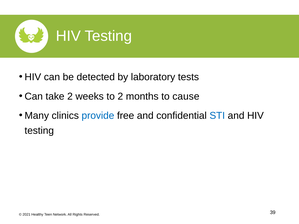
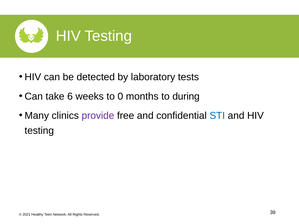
take 2: 2 -> 6 (70, 96)
to 2: 2 -> 0 (120, 96)
cause: cause -> during (186, 96)
provide colour: blue -> purple (98, 116)
